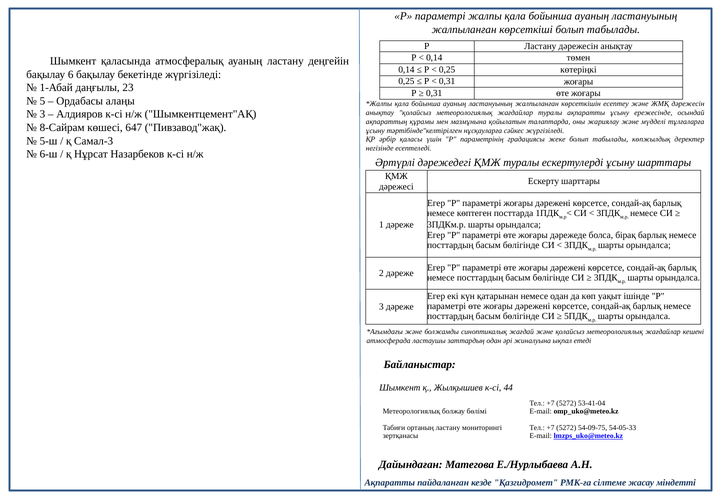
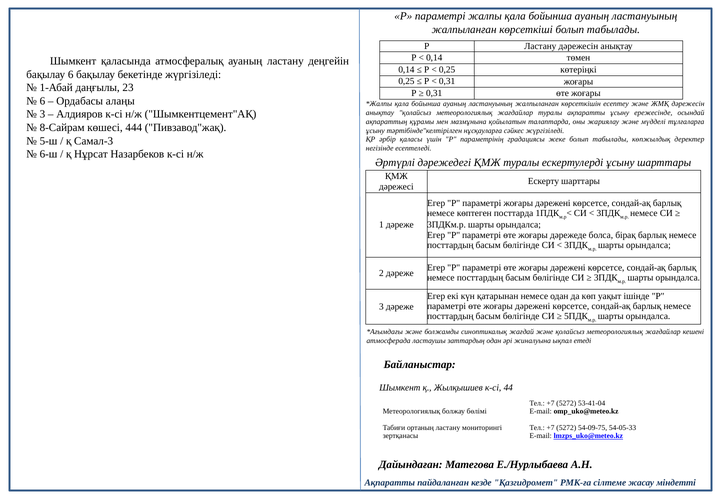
5: 5 -> 6 (42, 101)
647: 647 -> 444 (134, 128)
